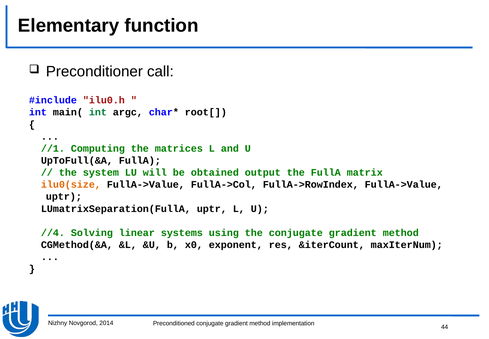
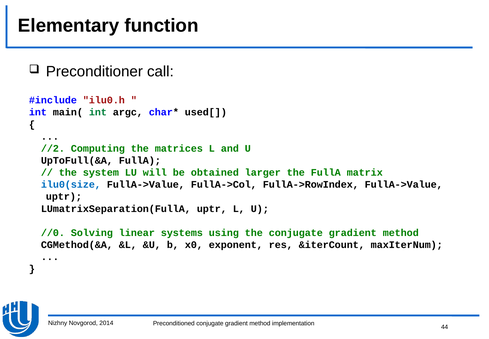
root[: root[ -> used[ (206, 112)
//1: //1 -> //2 (53, 148)
output: output -> larger (263, 172)
ilu0(size colour: orange -> blue (71, 184)
//4: //4 -> //0 (53, 232)
